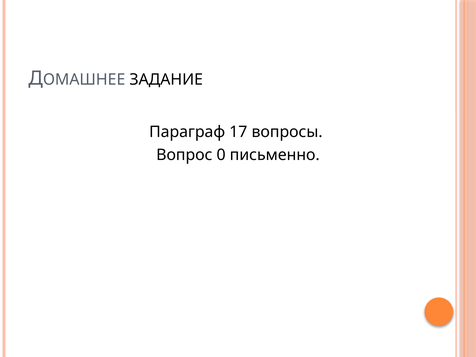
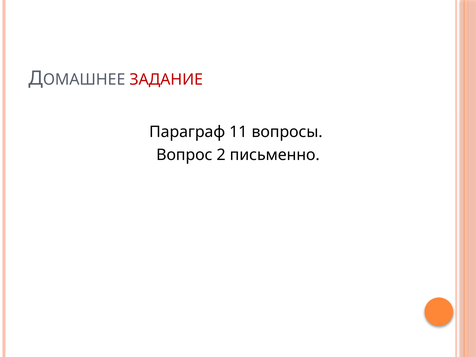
ЗАДАНИЕ colour: black -> red (166, 80)
17: 17 -> 11 (238, 132)
0: 0 -> 2 (221, 155)
